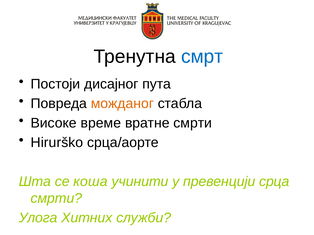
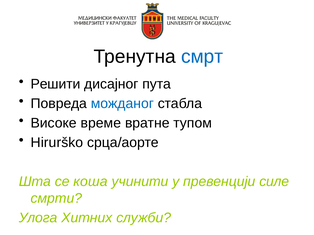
Постоји: Постоји -> Решити (55, 84)
можданог colour: orange -> blue (122, 104)
вратне смрти: смрти -> тупом (193, 123)
срца: срца -> силе (274, 182)
